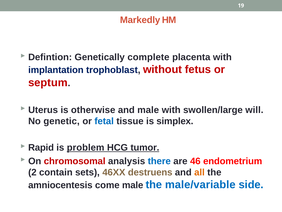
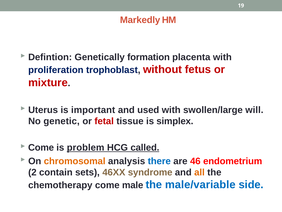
complete: complete -> formation (149, 57)
implantation: implantation -> proliferation (56, 70)
septum: septum -> mixture (48, 83)
otherwise: otherwise -> important (93, 110)
and male: male -> used (148, 110)
fetal colour: blue -> red (104, 121)
Rapid: Rapid -> Come (41, 147)
tumor: tumor -> called (145, 147)
chromosomal colour: red -> orange (75, 161)
destruens: destruens -> syndrome (150, 172)
amniocentesis: amniocentesis -> chemotherapy (60, 185)
